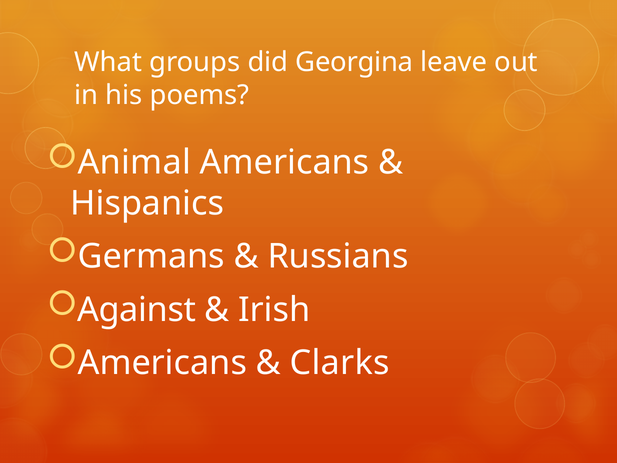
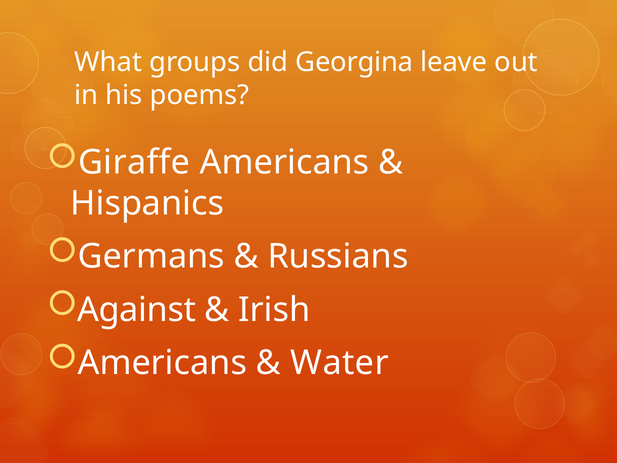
Animal: Animal -> Giraffe (134, 162)
Clarks: Clarks -> Water (340, 363)
